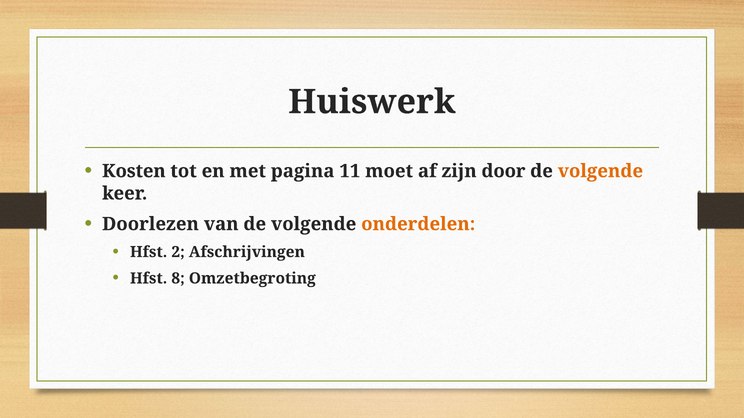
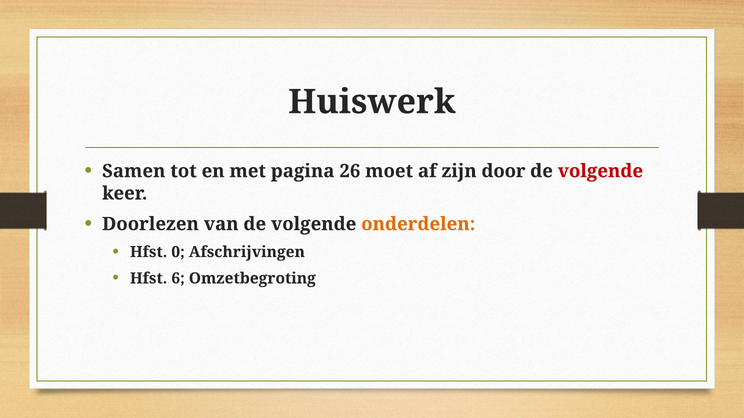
Kosten: Kosten -> Samen (134, 171)
11: 11 -> 26 (350, 171)
volgende colour: orange -> red (600, 171)
2: 2 -> 0 (178, 252)
8: 8 -> 6 (178, 279)
